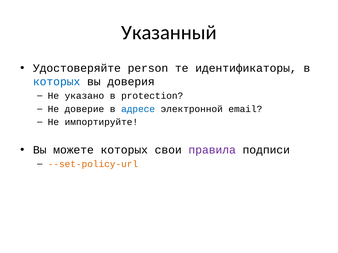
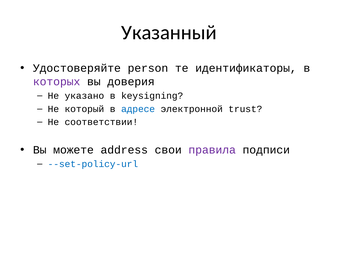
которых colour: blue -> purple (57, 82)
protection: protection -> keysigning (152, 96)
доверие: доверие -> который (84, 109)
email: email -> trust (245, 109)
импортируйте: импортируйте -> соответствии (101, 122)
можете которых: которых -> address (124, 150)
--set-policy-url colour: orange -> blue (93, 164)
